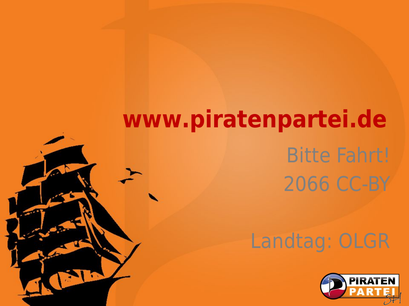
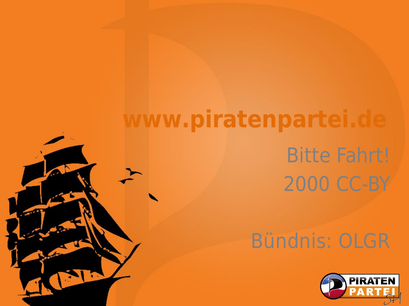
www.piratenpartei.de colour: red -> orange (255, 120)
2066: 2066 -> 2000 (307, 185)
Landtag: Landtag -> Bündnis (292, 242)
